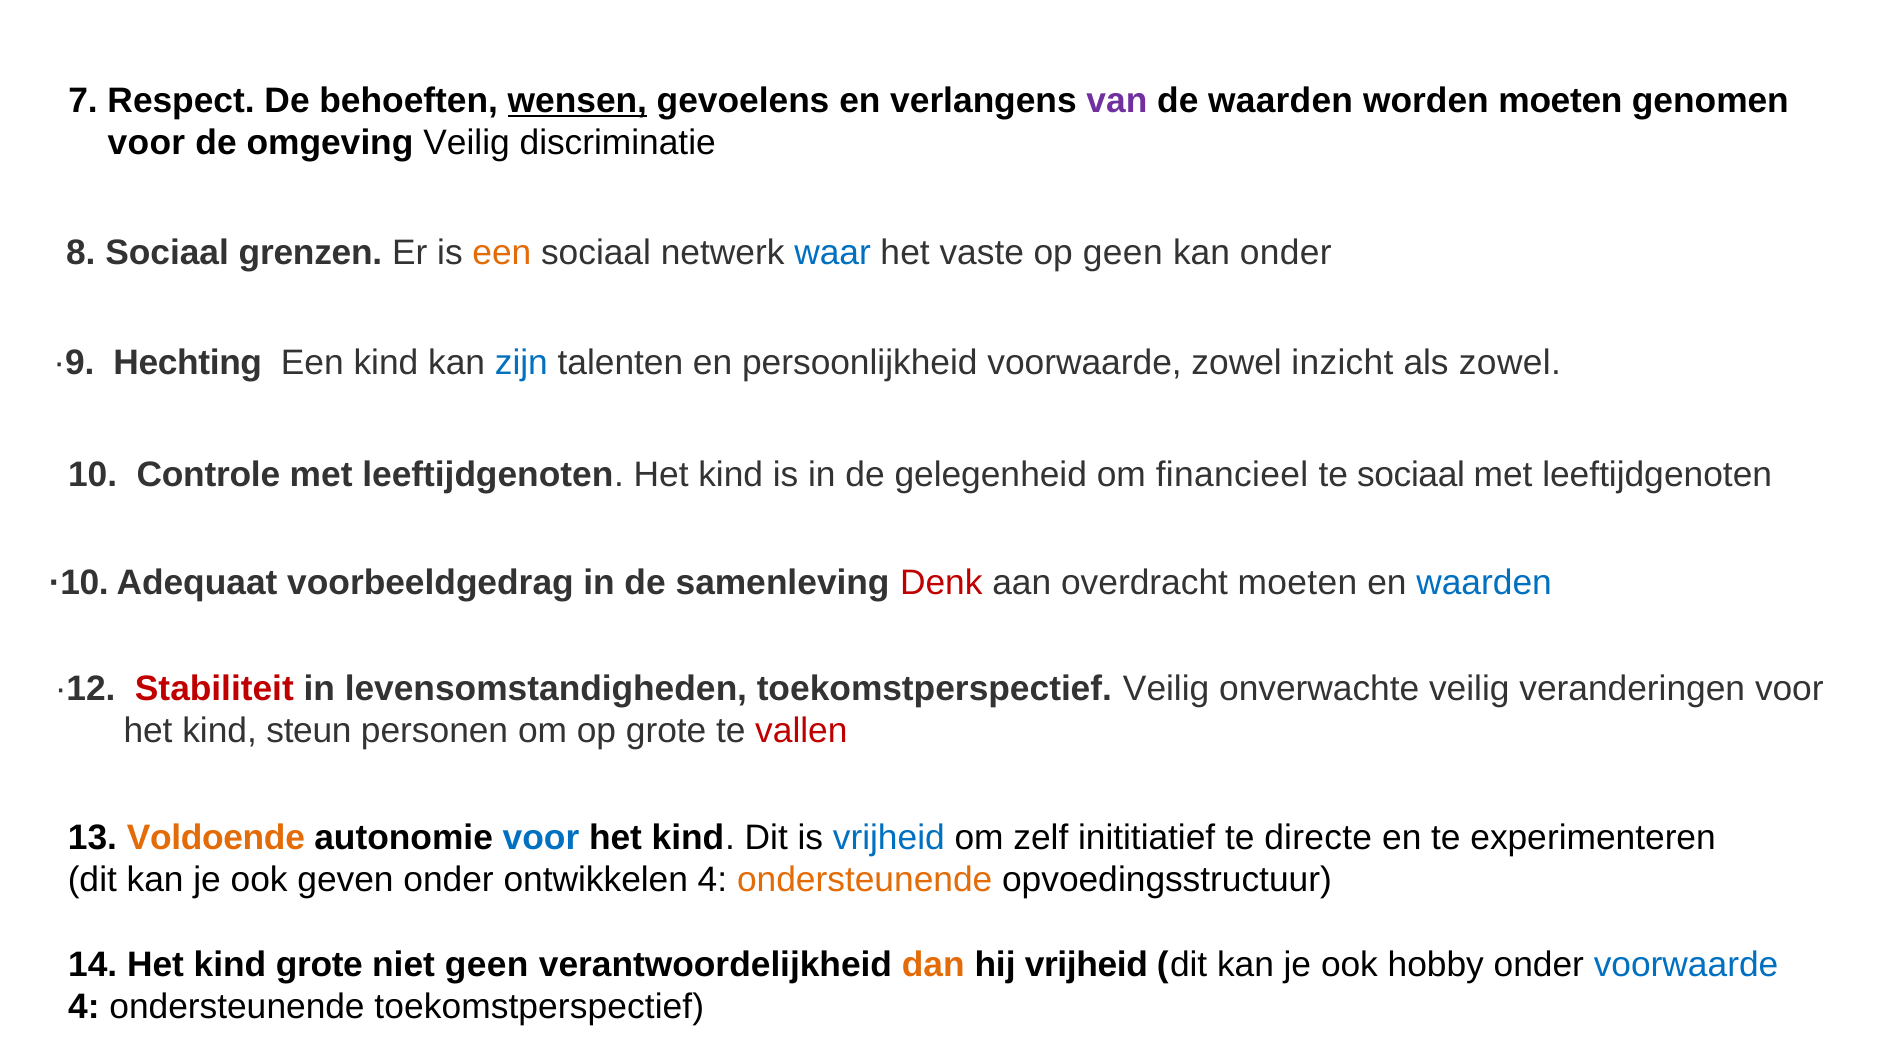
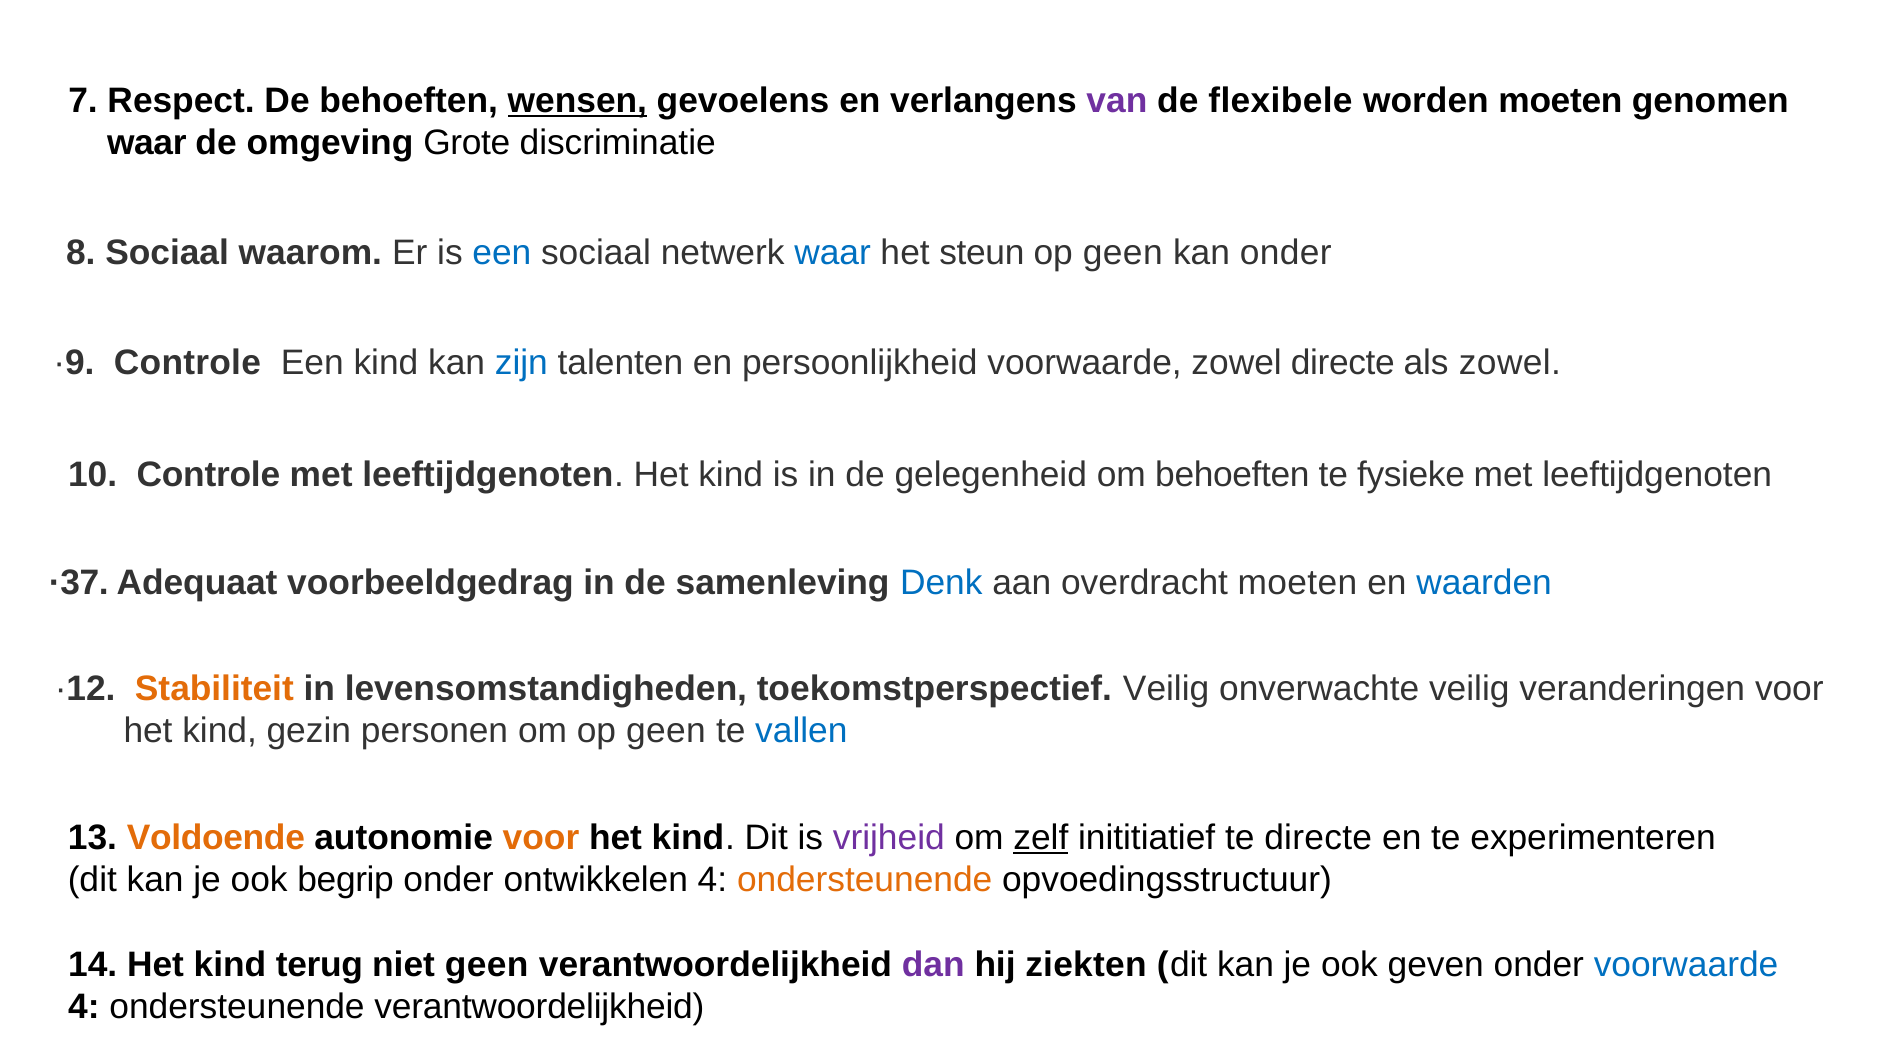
de waarden: waarden -> flexibele (1281, 100)
voor: voor -> waar (147, 143)
omgeving Veilig: Veilig -> Grote (467, 143)
grenzen: grenzen -> waarom (310, 253)
een colour: orange -> blue (502, 253)
vaste: vaste -> steun (982, 253)
·9 Hechting: Hechting -> Controle (187, 363)
zowel inzicht: inzicht -> directe (1343, 363)
om financieel: financieel -> behoeften (1232, 474)
te sociaal: sociaal -> fysieke (1411, 474)
·10: ·10 -> ·37 (79, 582)
Denk colour: red -> blue (941, 582)
Stabiliteit colour: red -> orange (214, 688)
steun: steun -> gezin (309, 731)
om op grote: grote -> geen (666, 731)
vallen colour: red -> blue (801, 731)
voor colour: blue -> orange (541, 837)
vrijheid colour: blue -> purple (889, 837)
zelf underline: none -> present (1041, 837)
geven: geven -> begrip (346, 880)
kind grote: grote -> terug (319, 964)
dan colour: orange -> purple (933, 964)
hij vrijheid: vrijheid -> ziekten (1086, 964)
hobby: hobby -> geven (1436, 964)
ondersteunende toekomstperspectief: toekomstperspectief -> verantwoordelijkheid (539, 1006)
